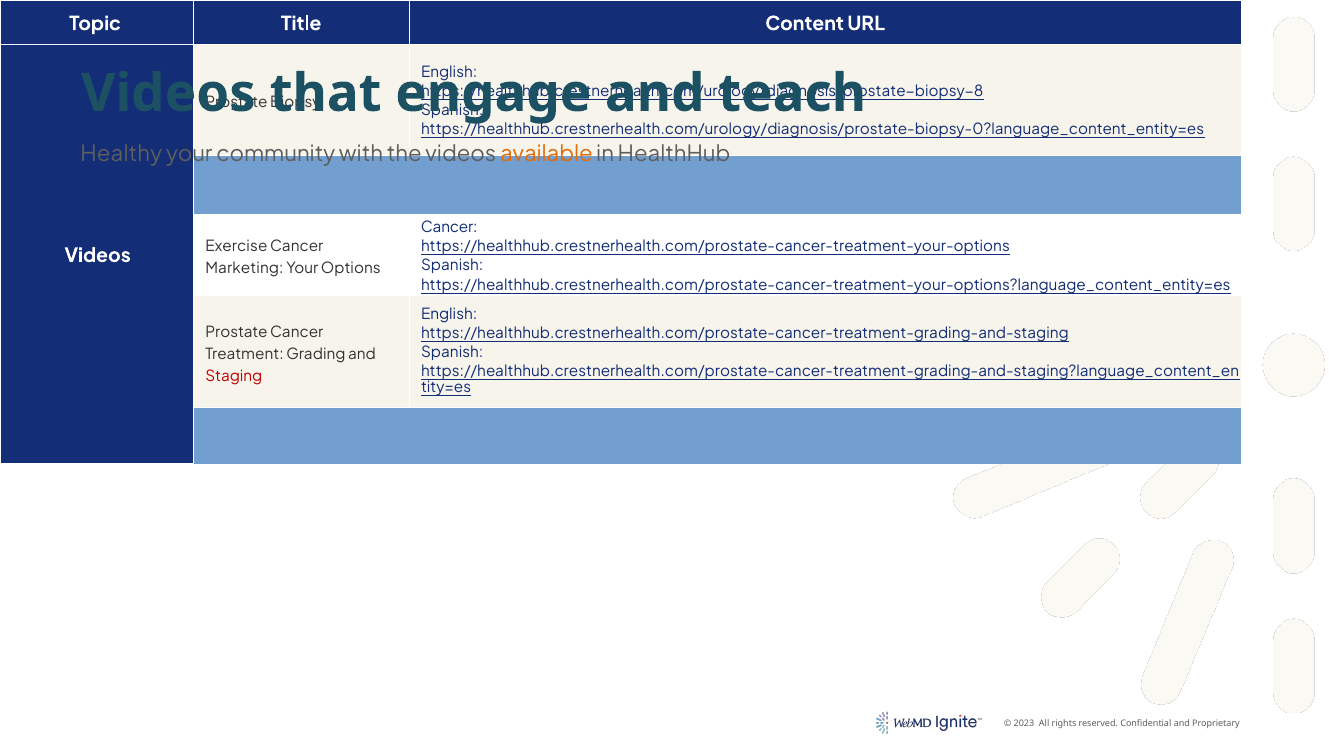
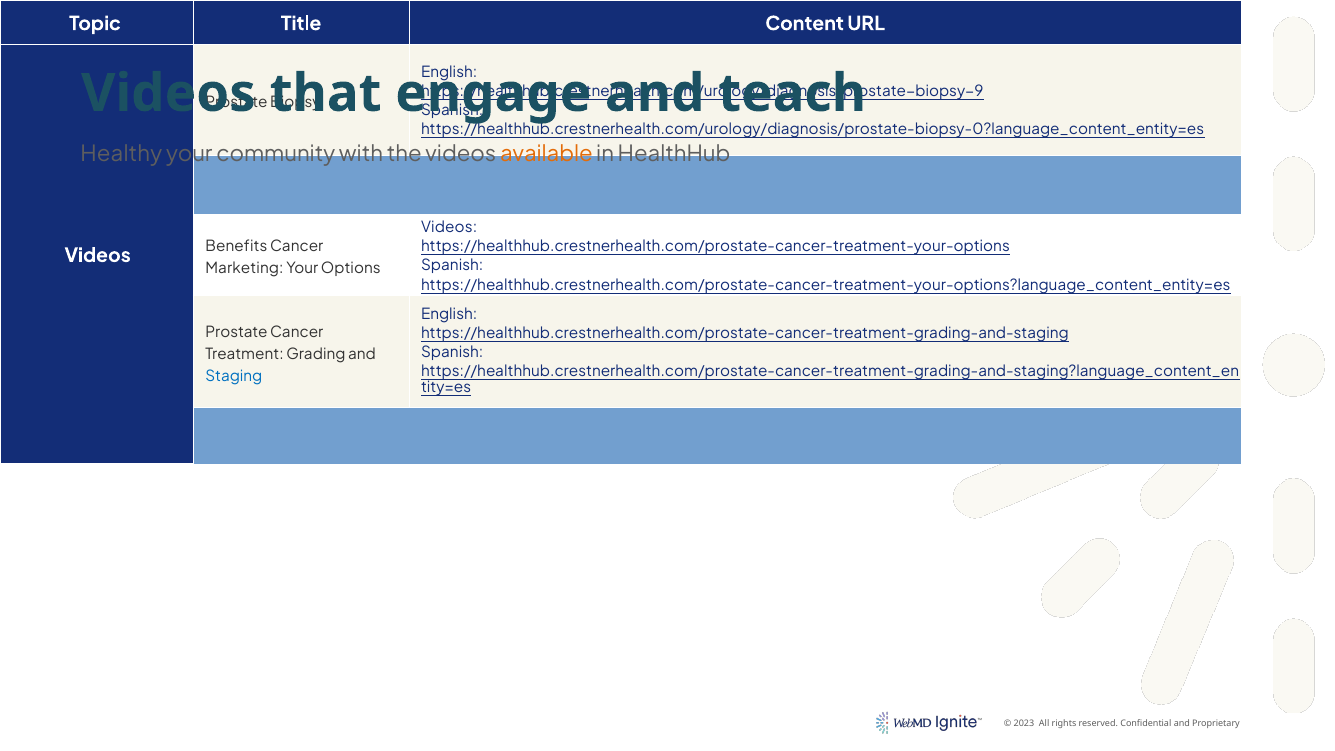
https://healthhub.crestnerhealth.com/urology/diagnosis/prostate-biopsy-8: https://healthhub.crestnerhealth.com/urology/diagnosis/prostate-biopsy-8 -> https://healthhub.crestnerhealth.com/urology/diagnosis/prostate-biopsy-9 (702, 91)
Cancer: Cancer -> Videos (449, 227)
Exercise: Exercise -> Benefits (236, 247)
Staging colour: red -> blue (234, 376)
